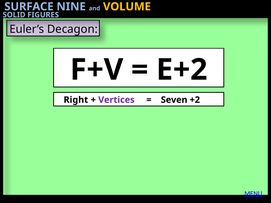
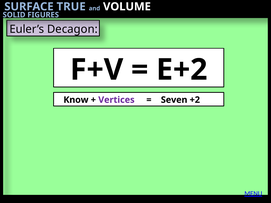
NINE: NINE -> TRUE (71, 7)
VOLUME colour: yellow -> white (127, 7)
Right: Right -> Know (76, 100)
